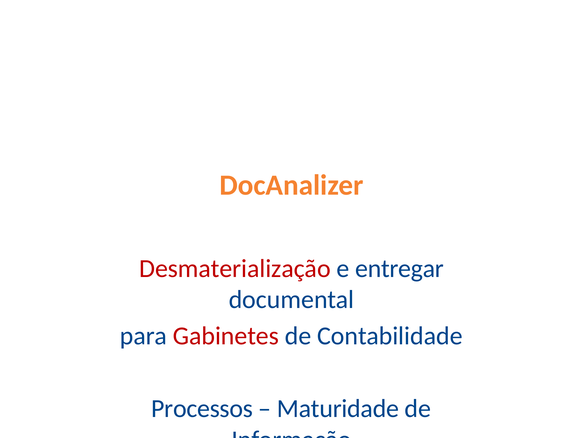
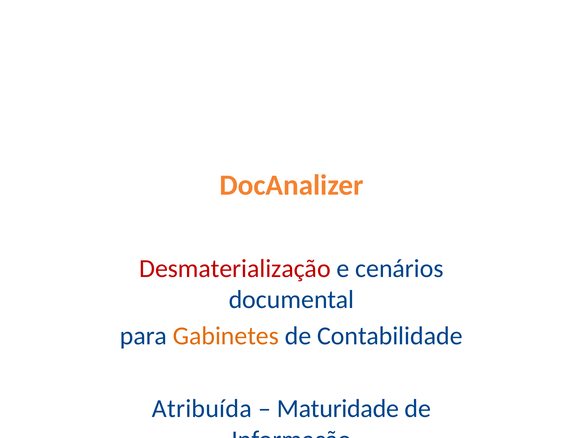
entregar: entregar -> cenários (399, 268)
Gabinetes colour: red -> orange (226, 335)
Processos: Processos -> Atribuída (202, 408)
